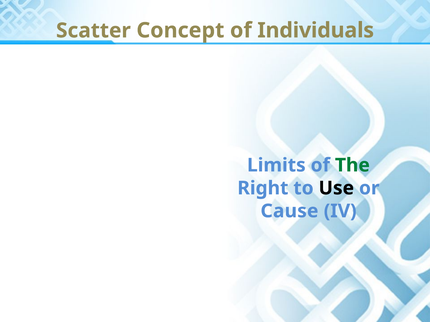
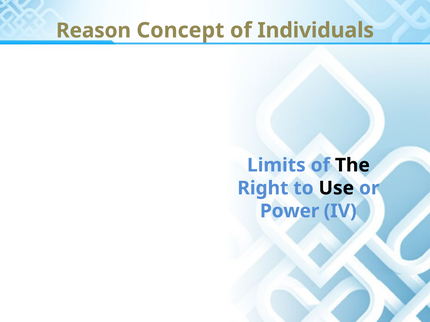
Scatter: Scatter -> Reason (93, 31)
The colour: green -> black (352, 165)
Cause: Cause -> Power (290, 211)
